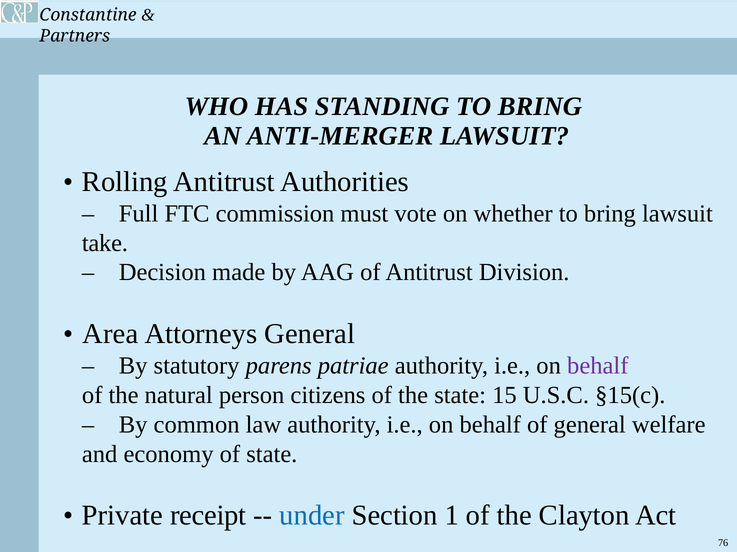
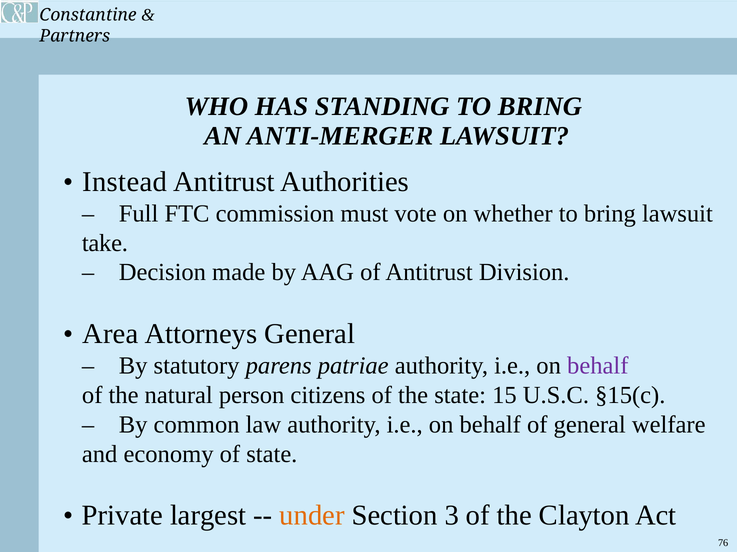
Rolling: Rolling -> Instead (125, 182)
receipt: receipt -> largest (208, 516)
under colour: blue -> orange (312, 516)
1: 1 -> 3 (452, 516)
